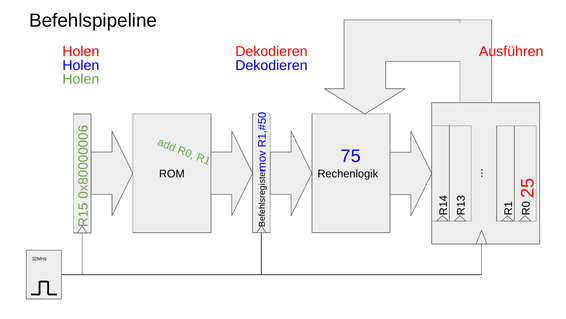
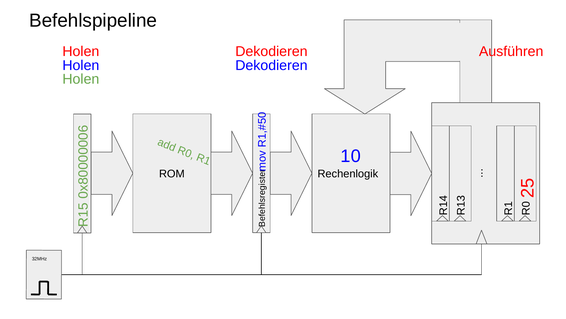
75: 75 -> 10 (351, 156)
